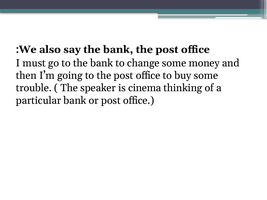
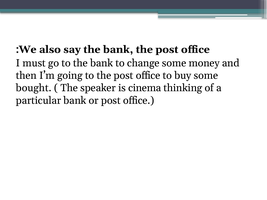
trouble: trouble -> bought (34, 88)
